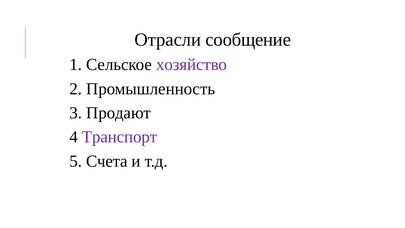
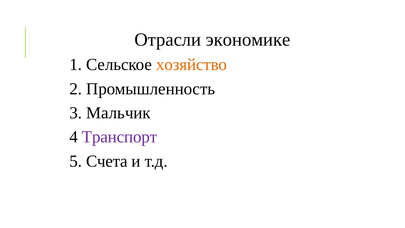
сообщение: сообщение -> экономике (248, 40)
хозяйство colour: purple -> orange (192, 65)
Продают: Продают -> Мальчик (119, 113)
